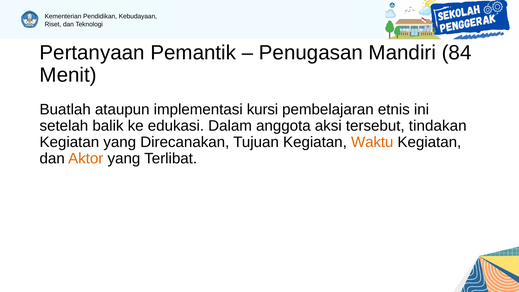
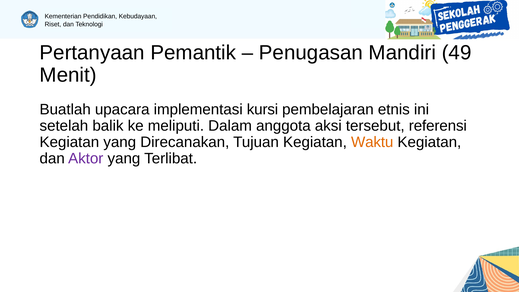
84: 84 -> 49 (457, 53)
ataupun: ataupun -> upacara (122, 110)
edukasi: edukasi -> meliputi (176, 126)
tindakan: tindakan -> referensi (438, 126)
Aktor colour: orange -> purple (86, 159)
